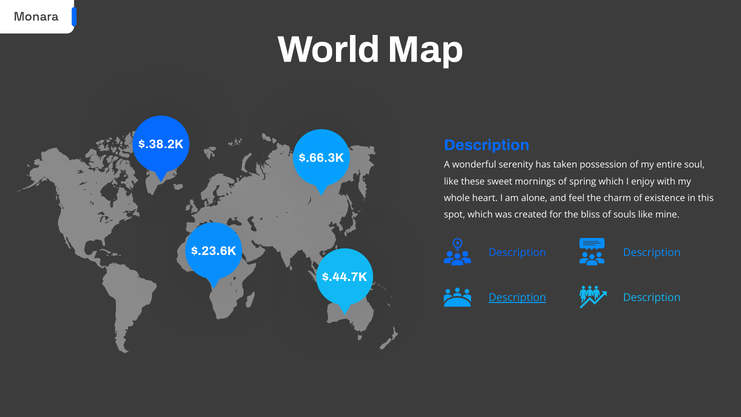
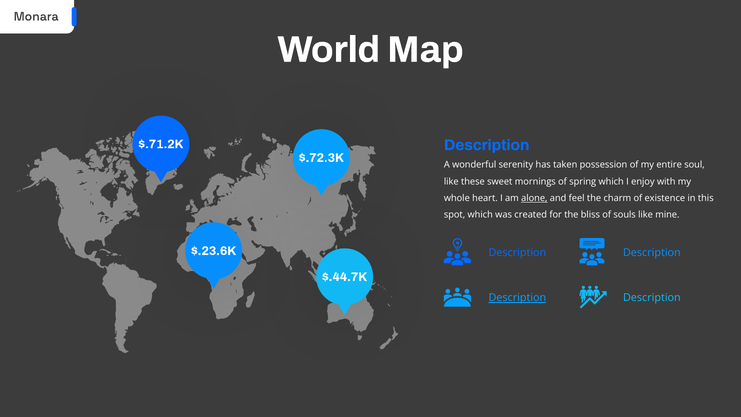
$.38.2K: $.38.2K -> $.71.2K (161, 144)
$.66.3K: $.66.3K -> $.72.3K (321, 158)
alone underline: none -> present (534, 198)
